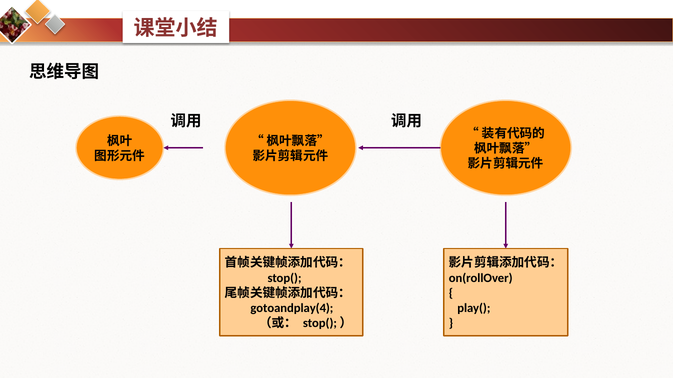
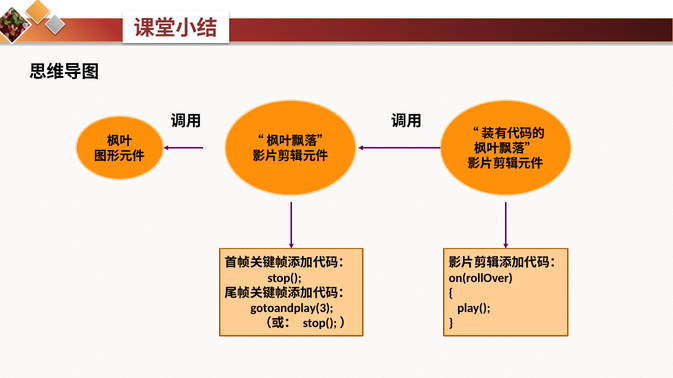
gotoandplay(4: gotoandplay(4 -> gotoandplay(3 (292, 309)
